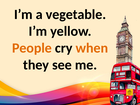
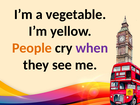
when colour: orange -> purple (92, 48)
